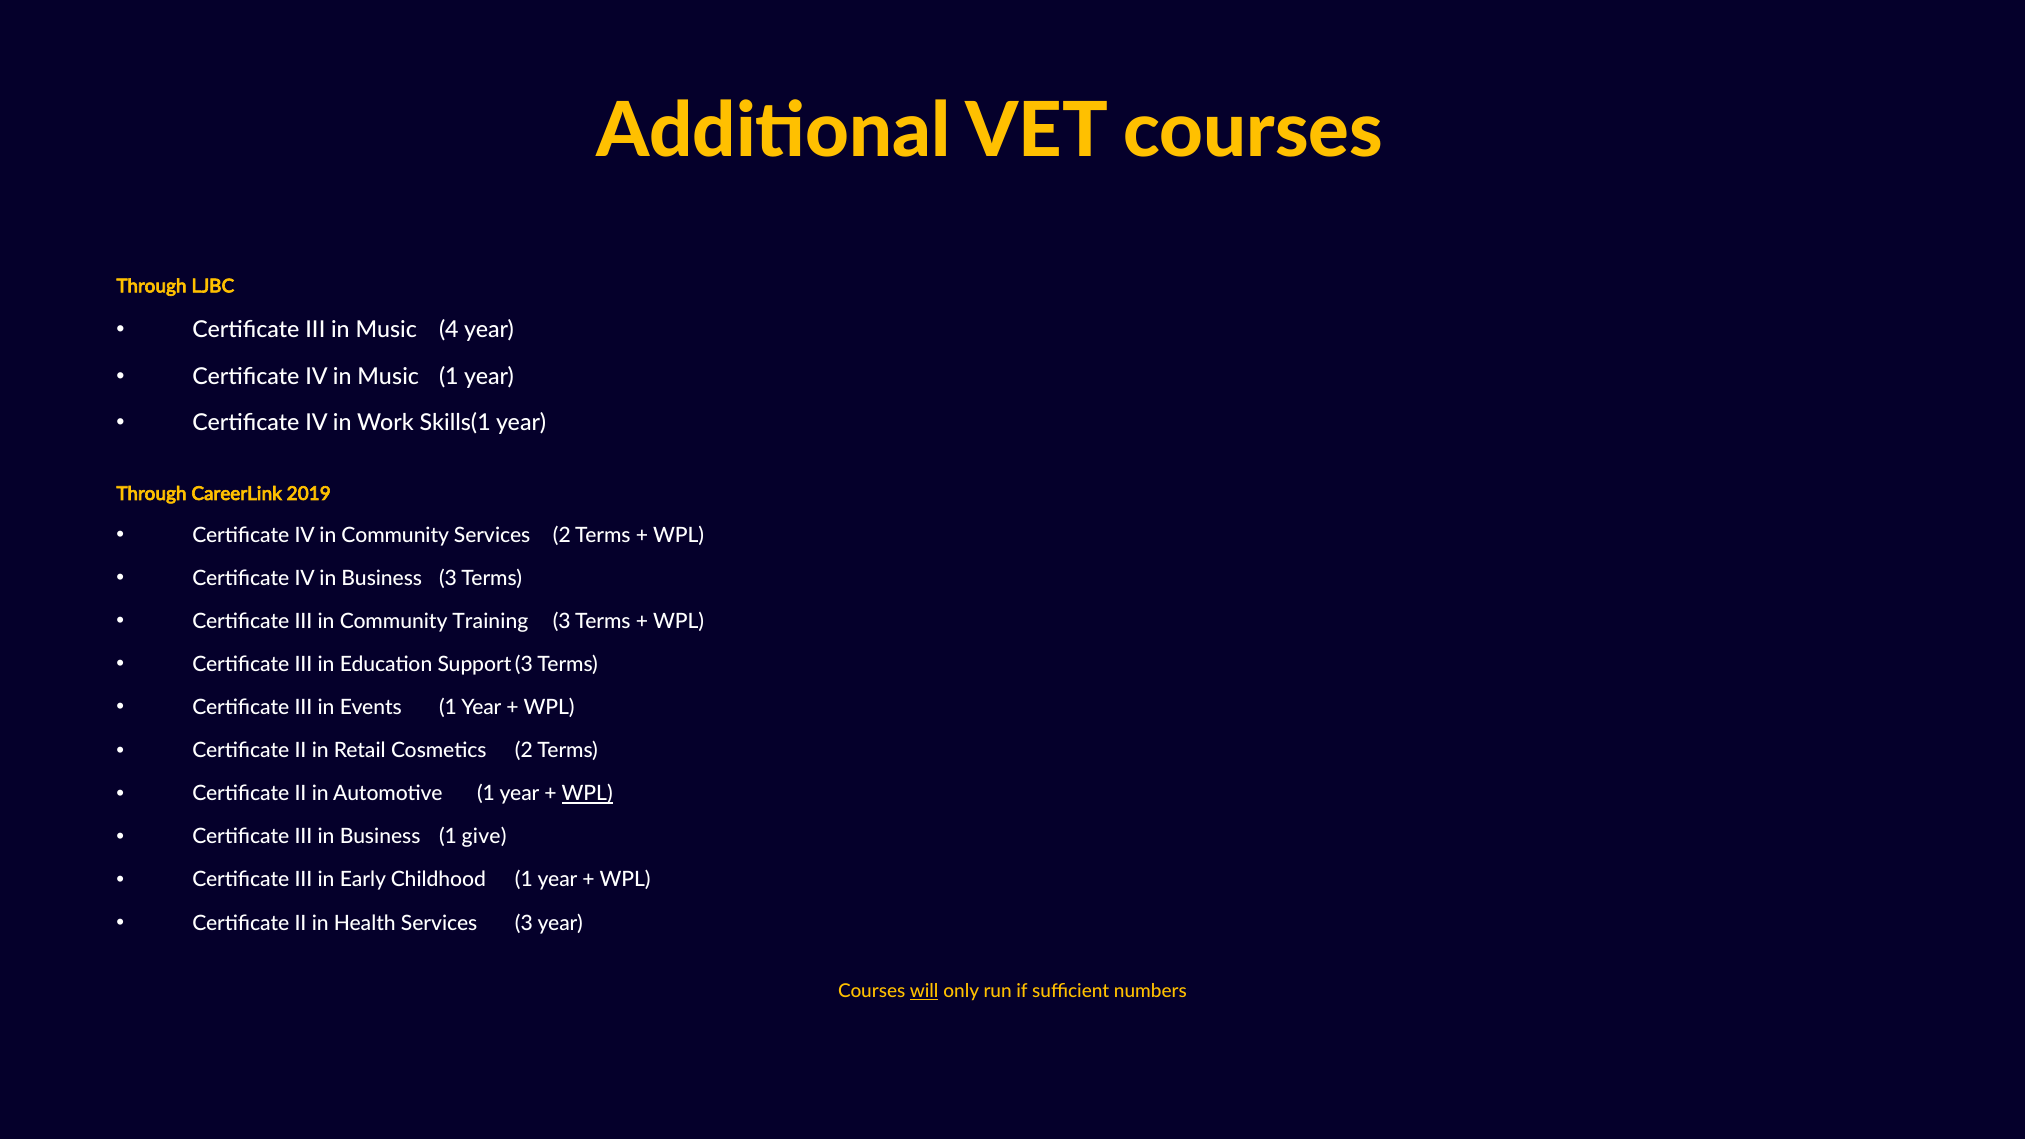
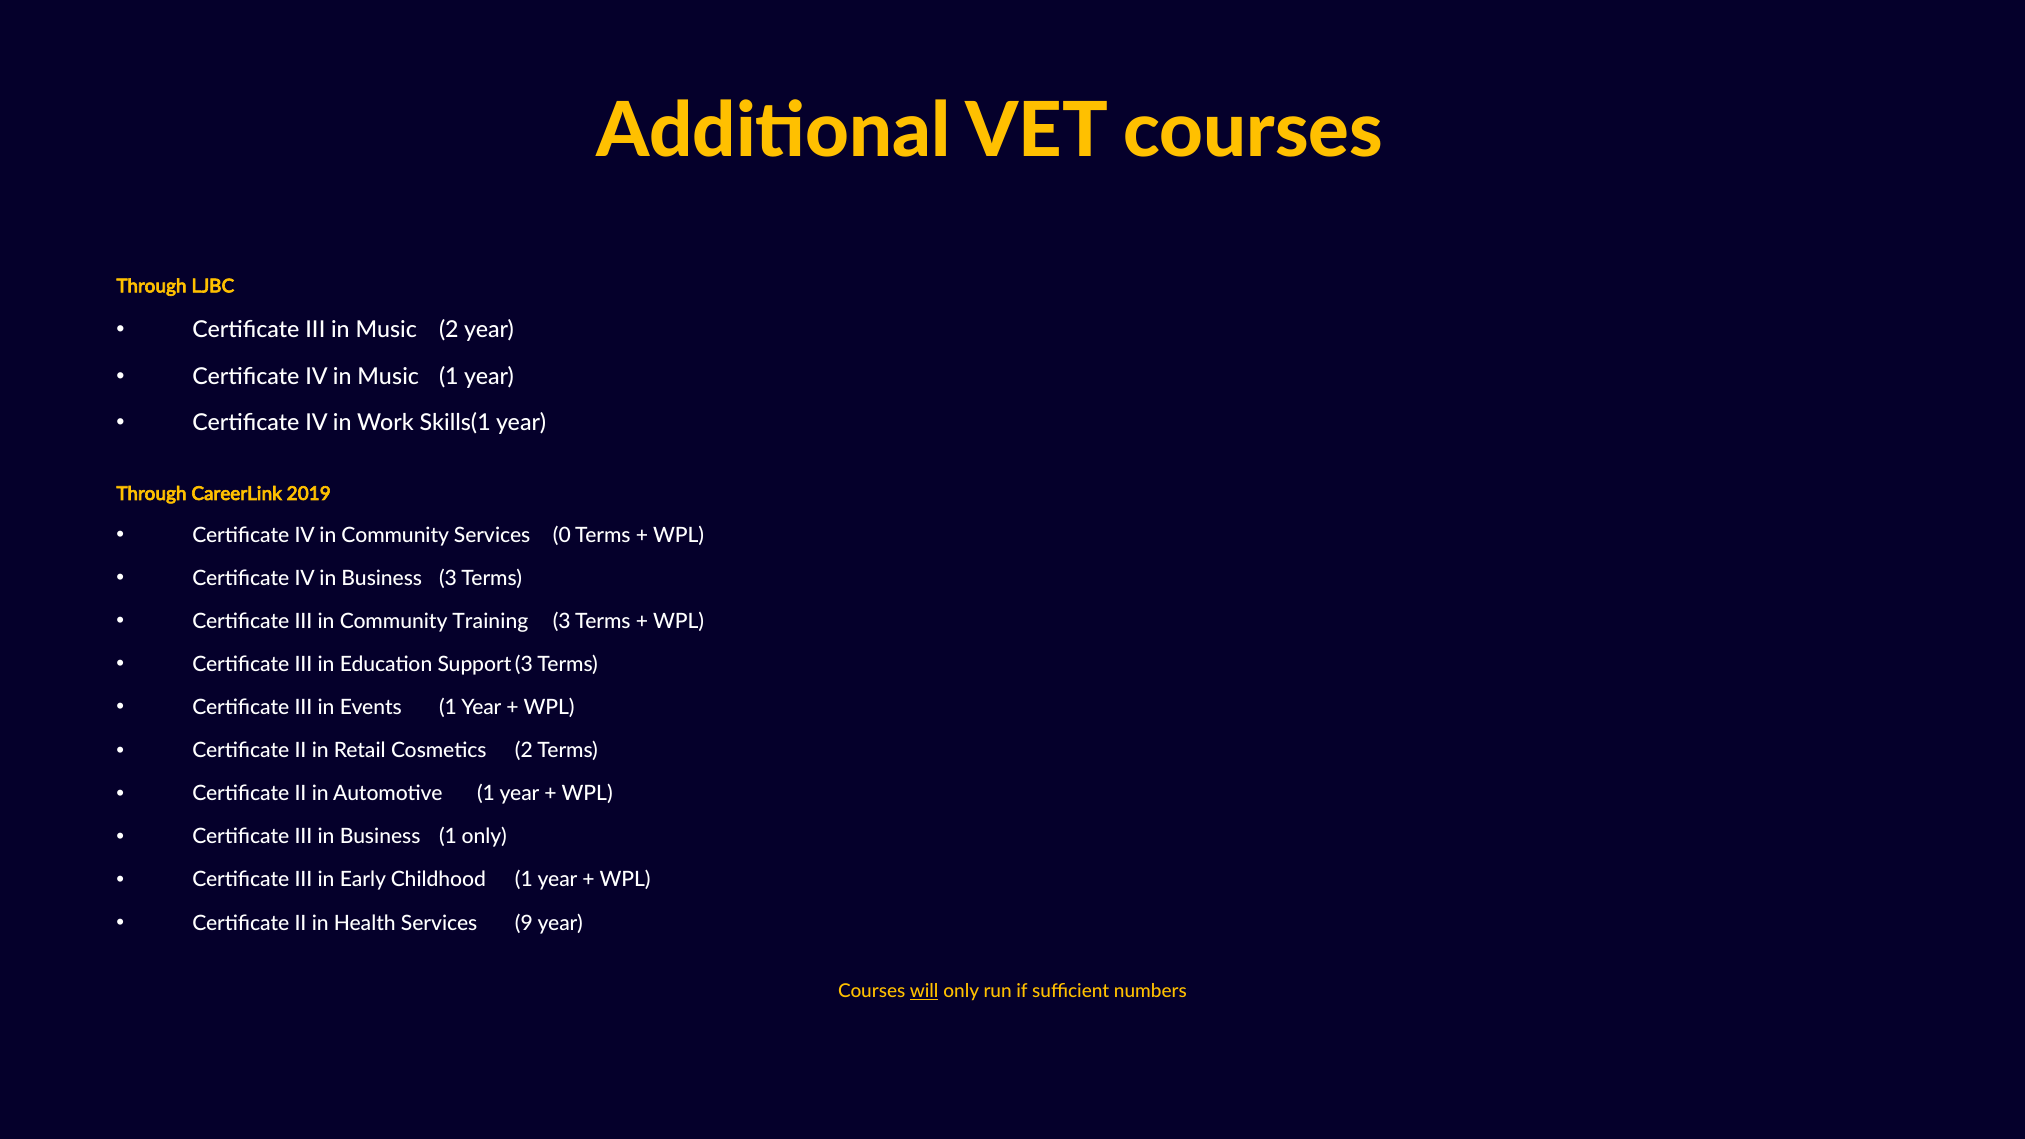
Music 4: 4 -> 2 (449, 330)
Services 2: 2 -> 0 (562, 536)
WPL underline: present -> none (587, 794)
1 give: give -> only (484, 837)
Services 3: 3 -> 9 (524, 923)
